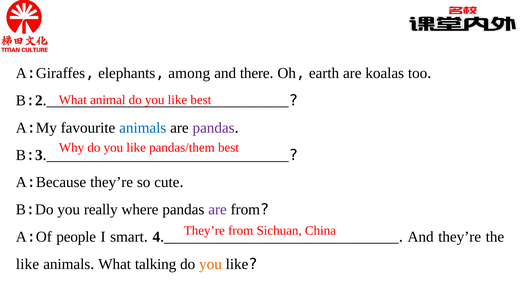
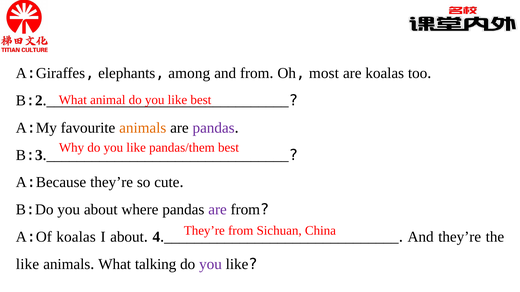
and there: there -> from (255, 73)
earth: earth -> most (324, 73)
animals colour: blue -> orange (143, 128)
you really: really -> about (101, 210)
A:Of people: people -> koalas (76, 237)
I smart: smart -> about (127, 237)
you colour: orange -> purple (210, 265)
